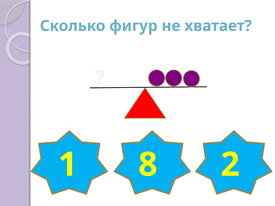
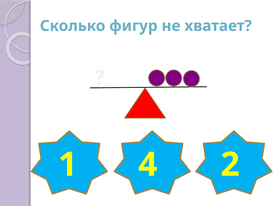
8: 8 -> 4 (148, 165)
